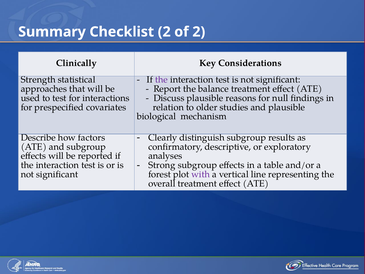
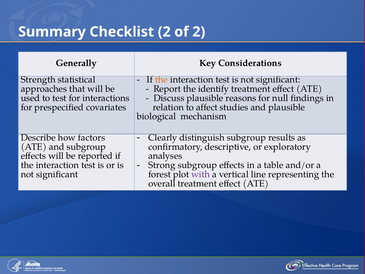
Clinically: Clinically -> Generally (76, 63)
the colour: purple -> orange (161, 80)
balance: balance -> identify (214, 89)
older: older -> affect (207, 107)
